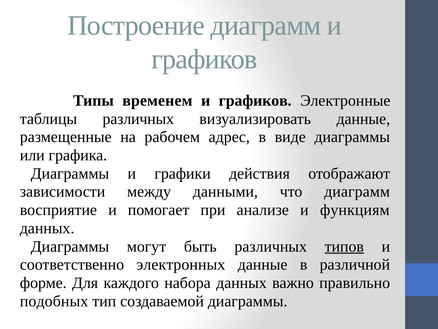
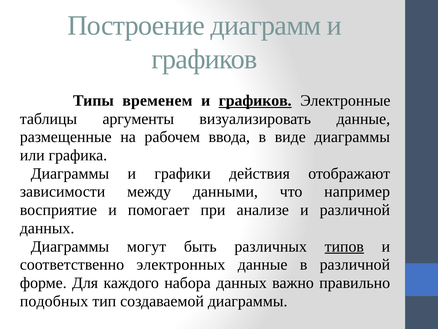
графиков underline: none -> present (255, 100)
таблицы различных: различных -> аргументы (138, 119)
адрес: адрес -> ввода (229, 137)
что диаграмм: диаграмм -> например (357, 191)
и функциям: функциям -> различной (355, 210)
